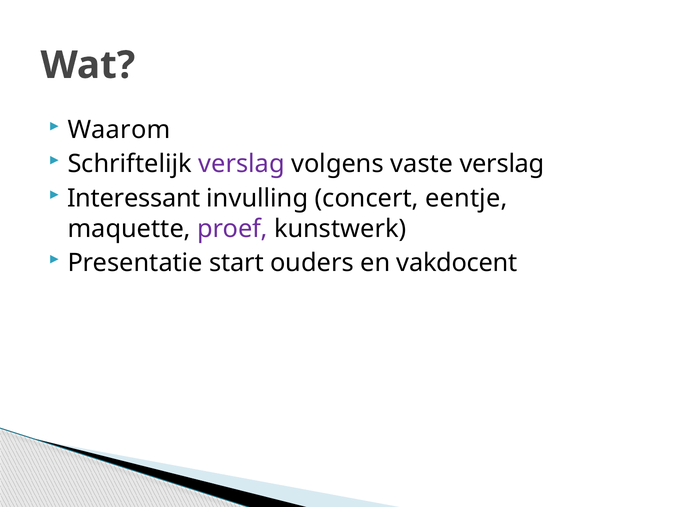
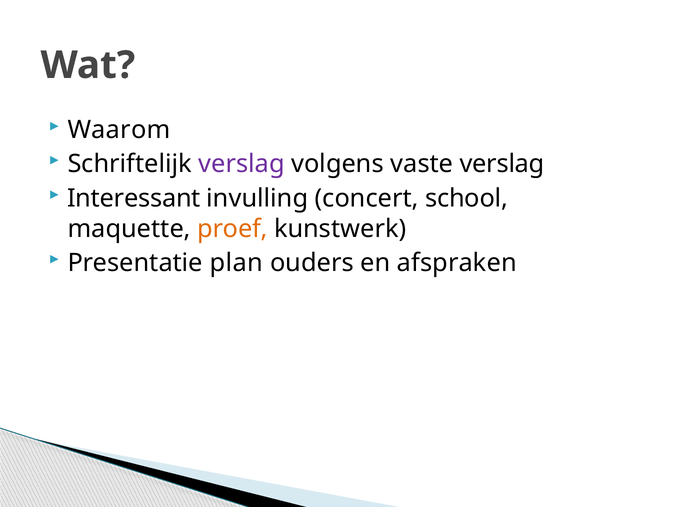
eentje: eentje -> school (466, 199)
proef colour: purple -> orange (232, 229)
start: start -> plan (236, 263)
vakdocent: vakdocent -> afspraken (457, 263)
